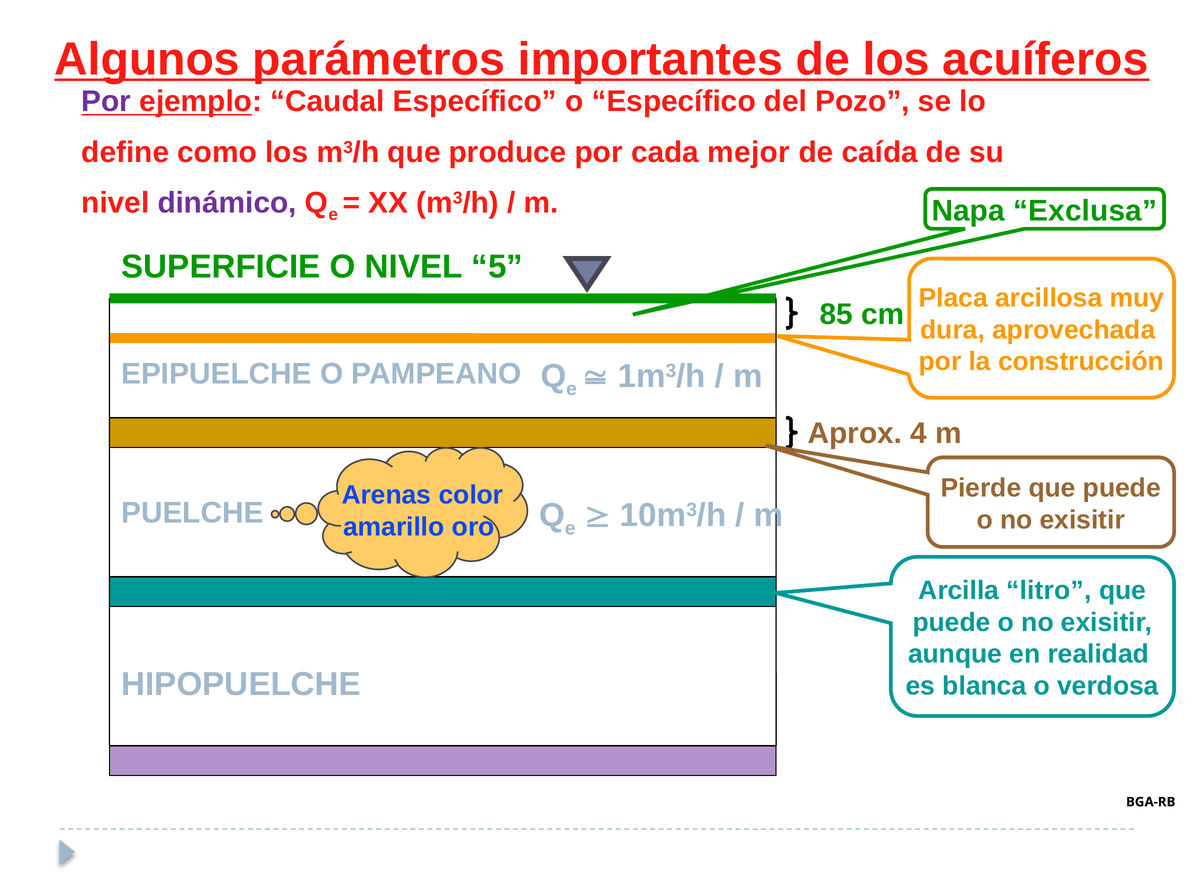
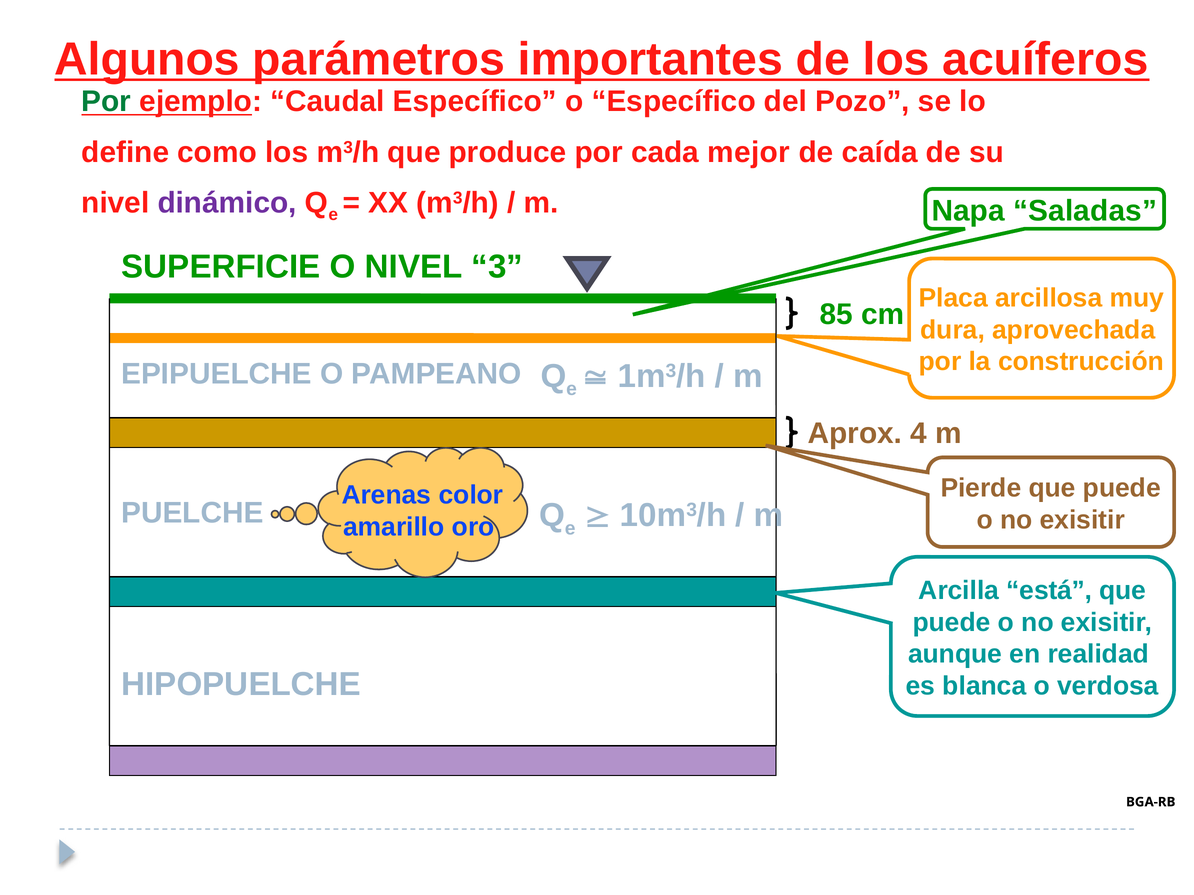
Por colour: purple -> green (106, 102)
Exclusa: Exclusa -> Saladas (1085, 211)
5: 5 -> 3 (497, 267)
litro: litro -> está (1049, 591)
